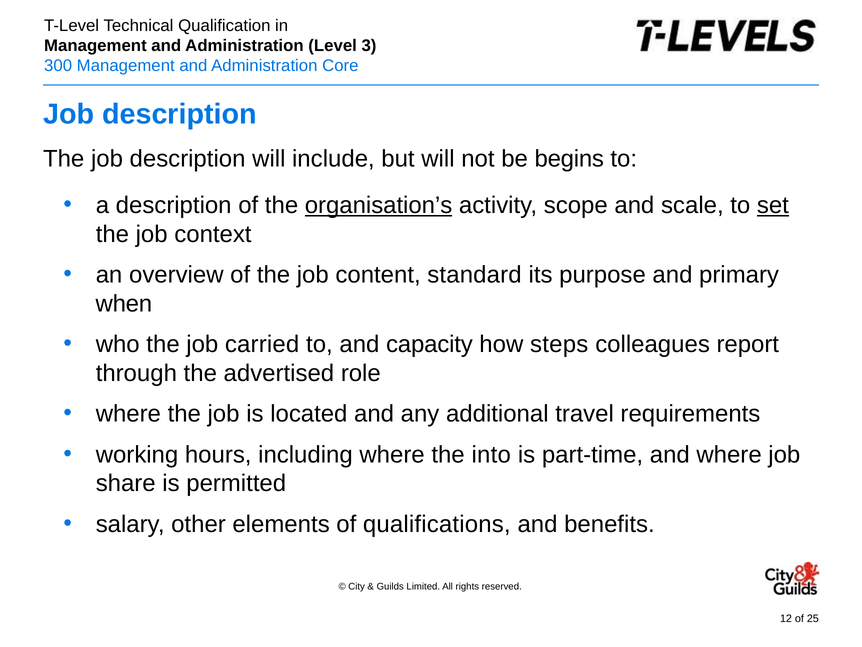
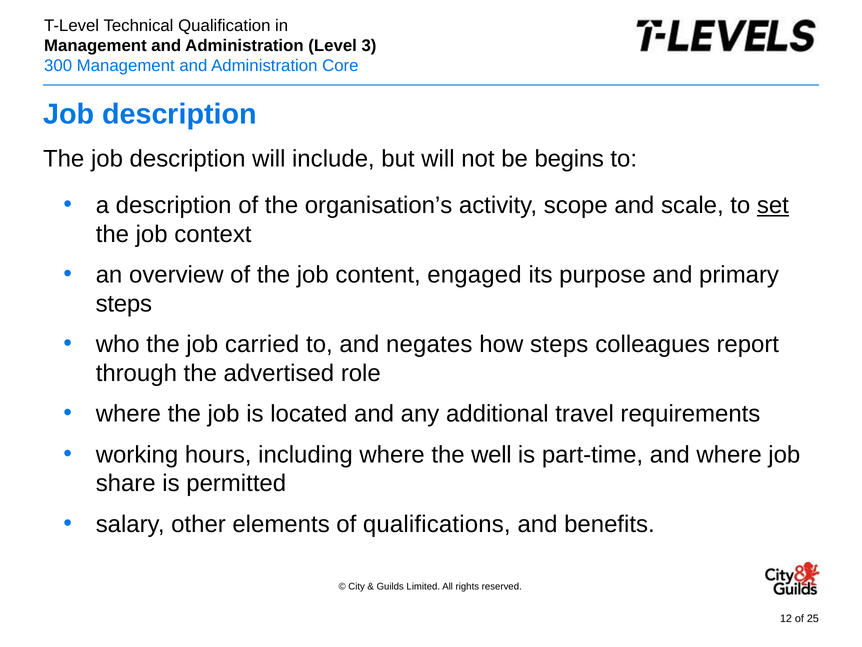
organisation’s underline: present -> none (379, 205)
standard: standard -> engaged (474, 275)
when: when -> steps (124, 303)
capacity: capacity -> negates (429, 344)
into: into -> well (491, 454)
